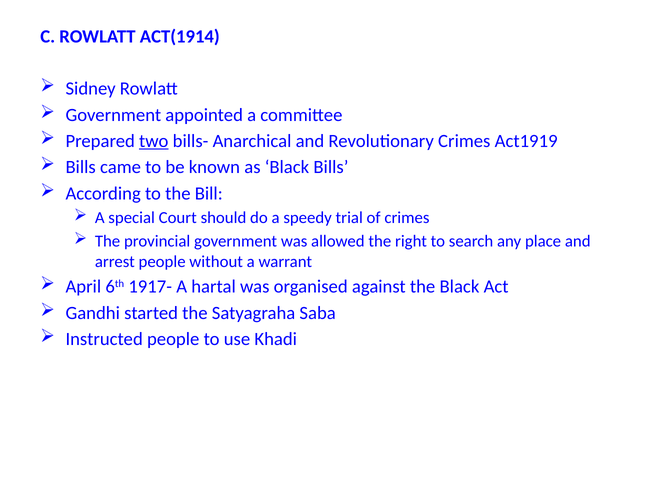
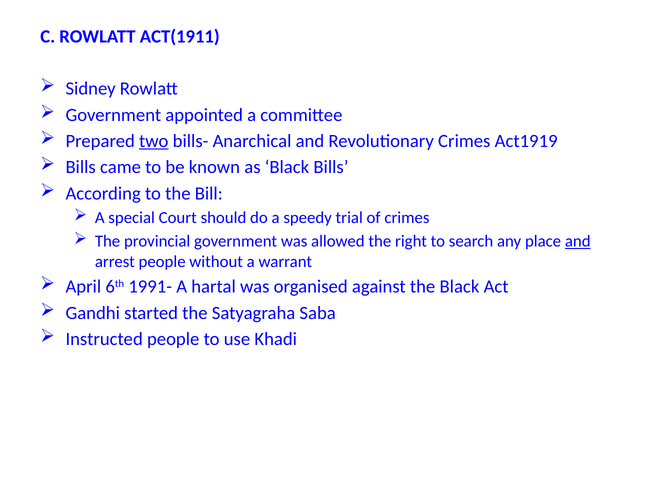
ACT(1914: ACT(1914 -> ACT(1911 (180, 37)
and underline: none -> present (578, 241)
1917-: 1917- -> 1991- (150, 287)
